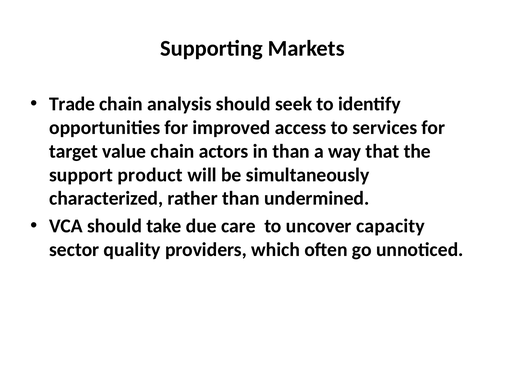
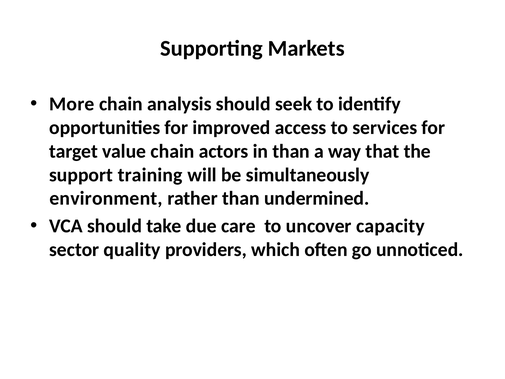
Trade: Trade -> More (72, 104)
product: product -> training (150, 175)
characterized: characterized -> environment (106, 198)
